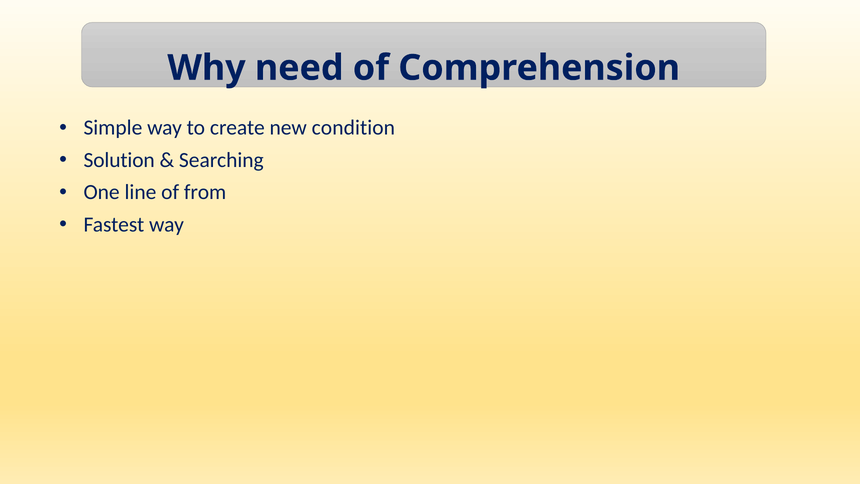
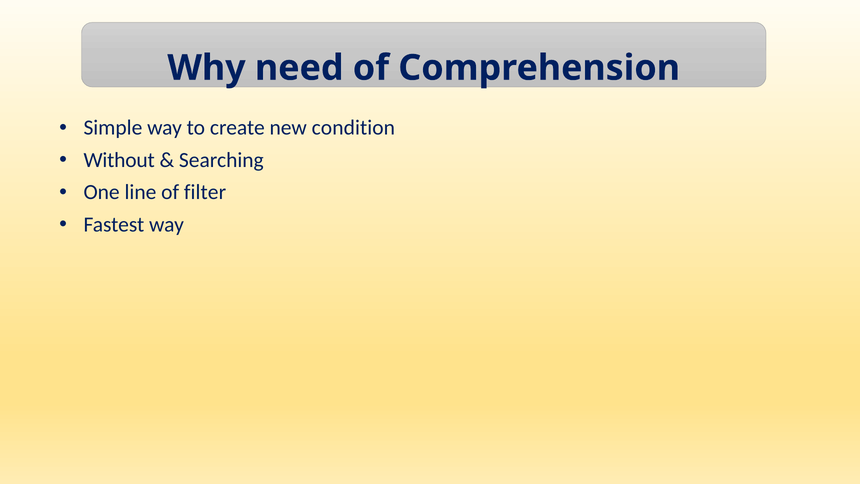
Solution: Solution -> Without (119, 160)
from: from -> filter (205, 192)
